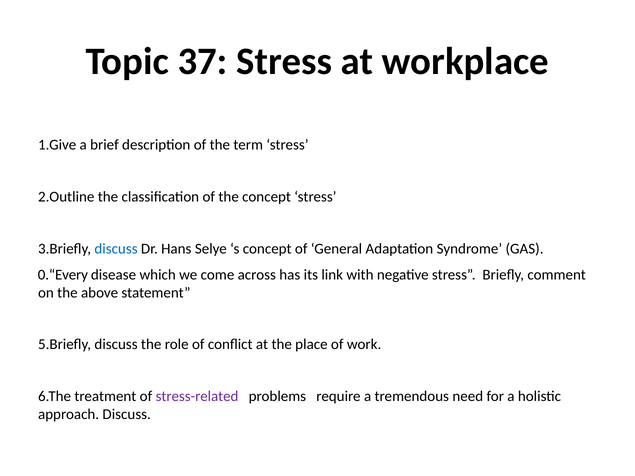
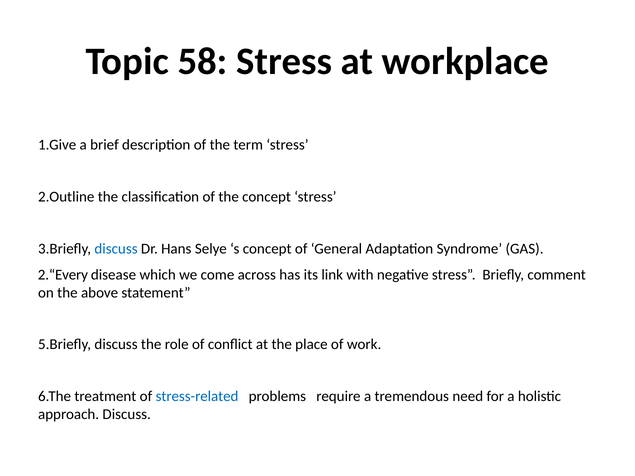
37: 37 -> 58 (202, 61)
0.“Every: 0.“Every -> 2.“Every (63, 275)
stress-related colour: purple -> blue (197, 397)
